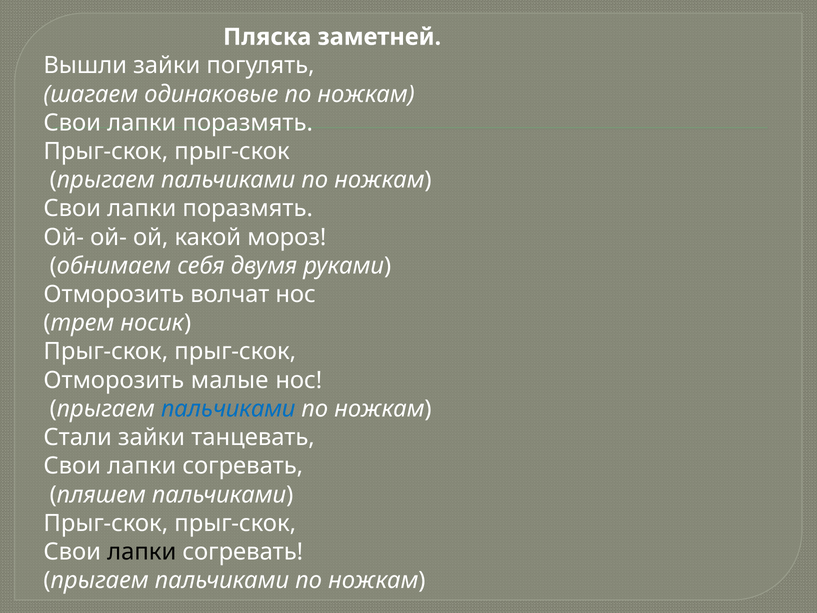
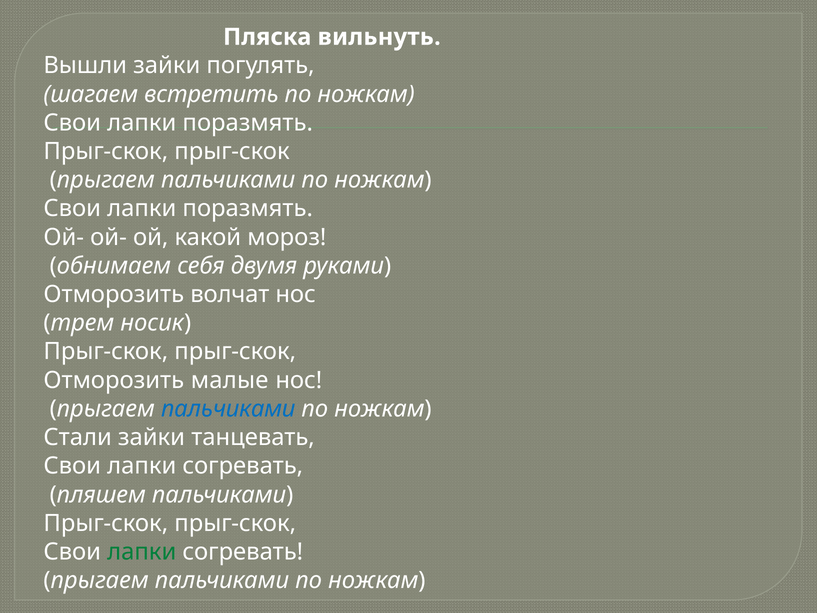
заметней: заметней -> вильнуть (379, 37)
одинаковые: одинаковые -> встретить (211, 94)
лапки colour: black -> green (142, 552)
